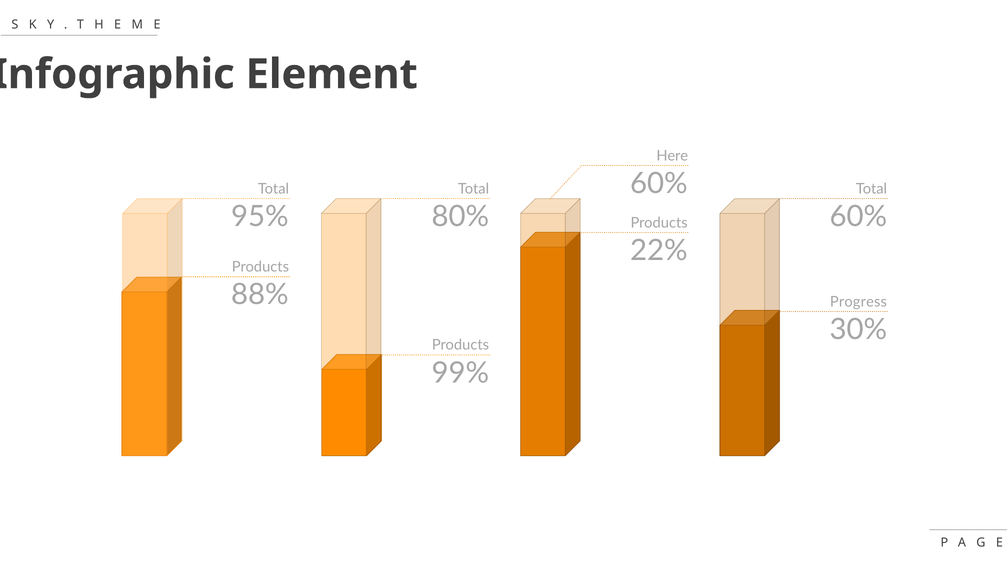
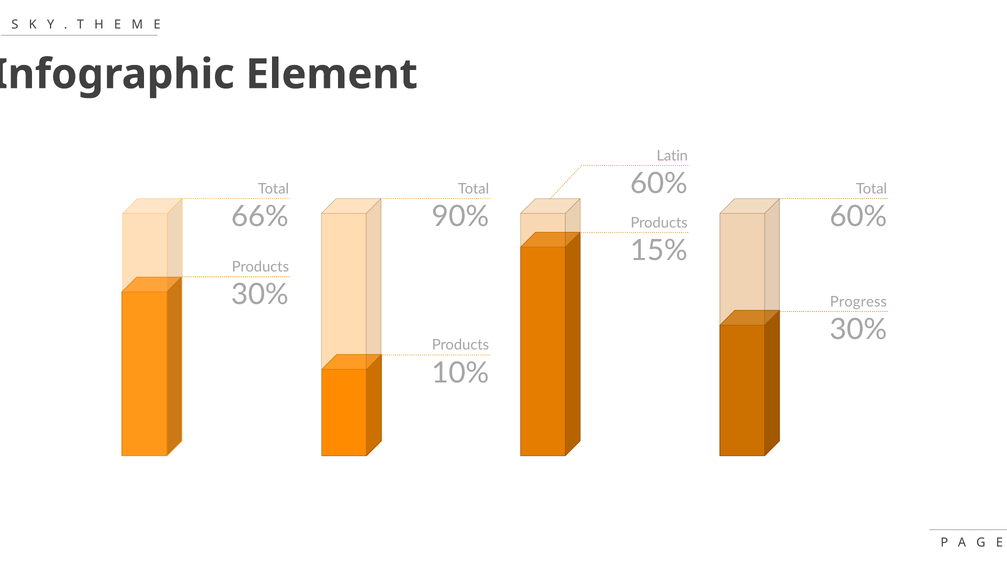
Here: Here -> Latin (672, 156)
95%: 95% -> 66% (260, 217)
80%: 80% -> 90% (460, 217)
22%: 22% -> 15% (659, 251)
88%: 88% -> 30% (260, 295)
99%: 99% -> 10% (460, 373)
